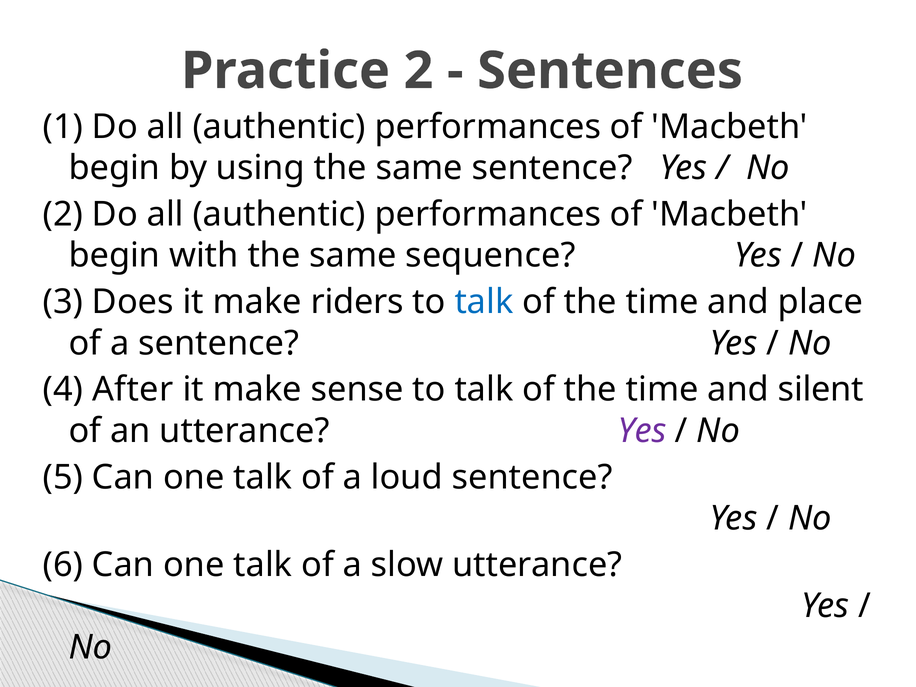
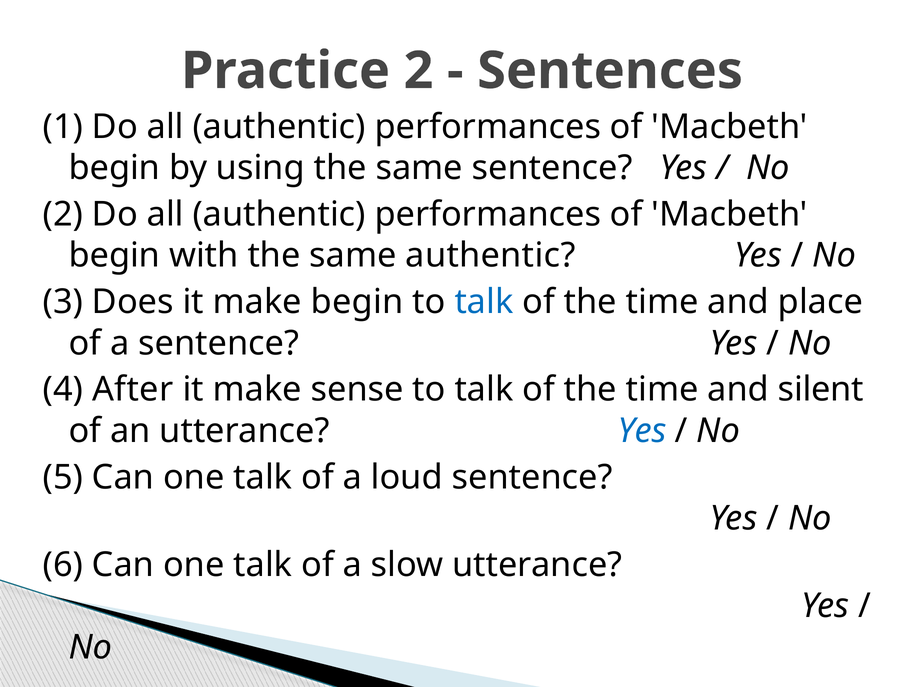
same sequence: sequence -> authentic (490, 256)
make riders: riders -> begin (357, 302)
Yes colour: purple -> blue (642, 431)
